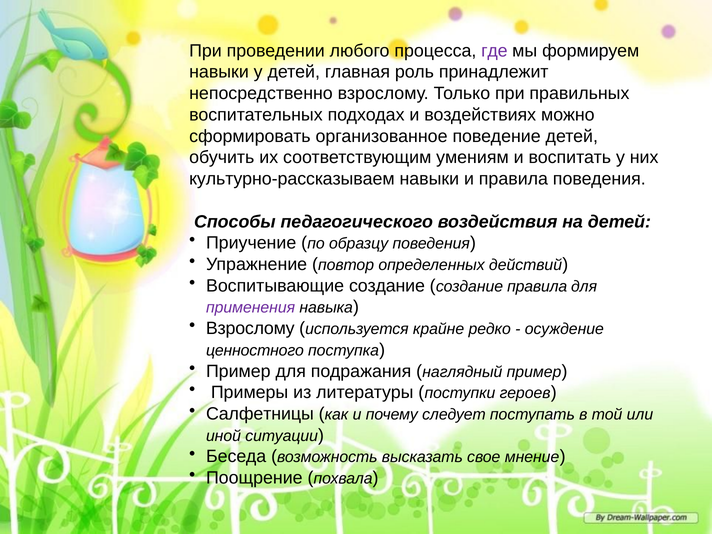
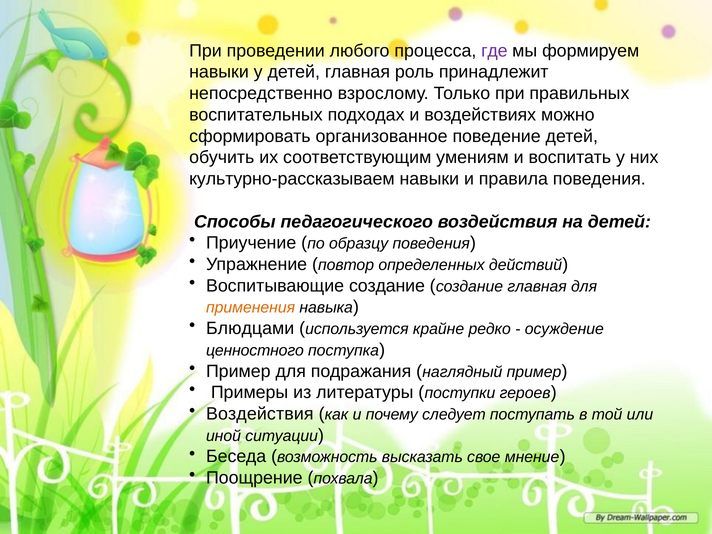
создание правила: правила -> главная (537, 286)
применения colour: purple -> orange (251, 308)
Взрослому: Взрослому -> Блюдцами (250, 328)
Салфетницы: Салфетницы -> Воздействия (260, 414)
